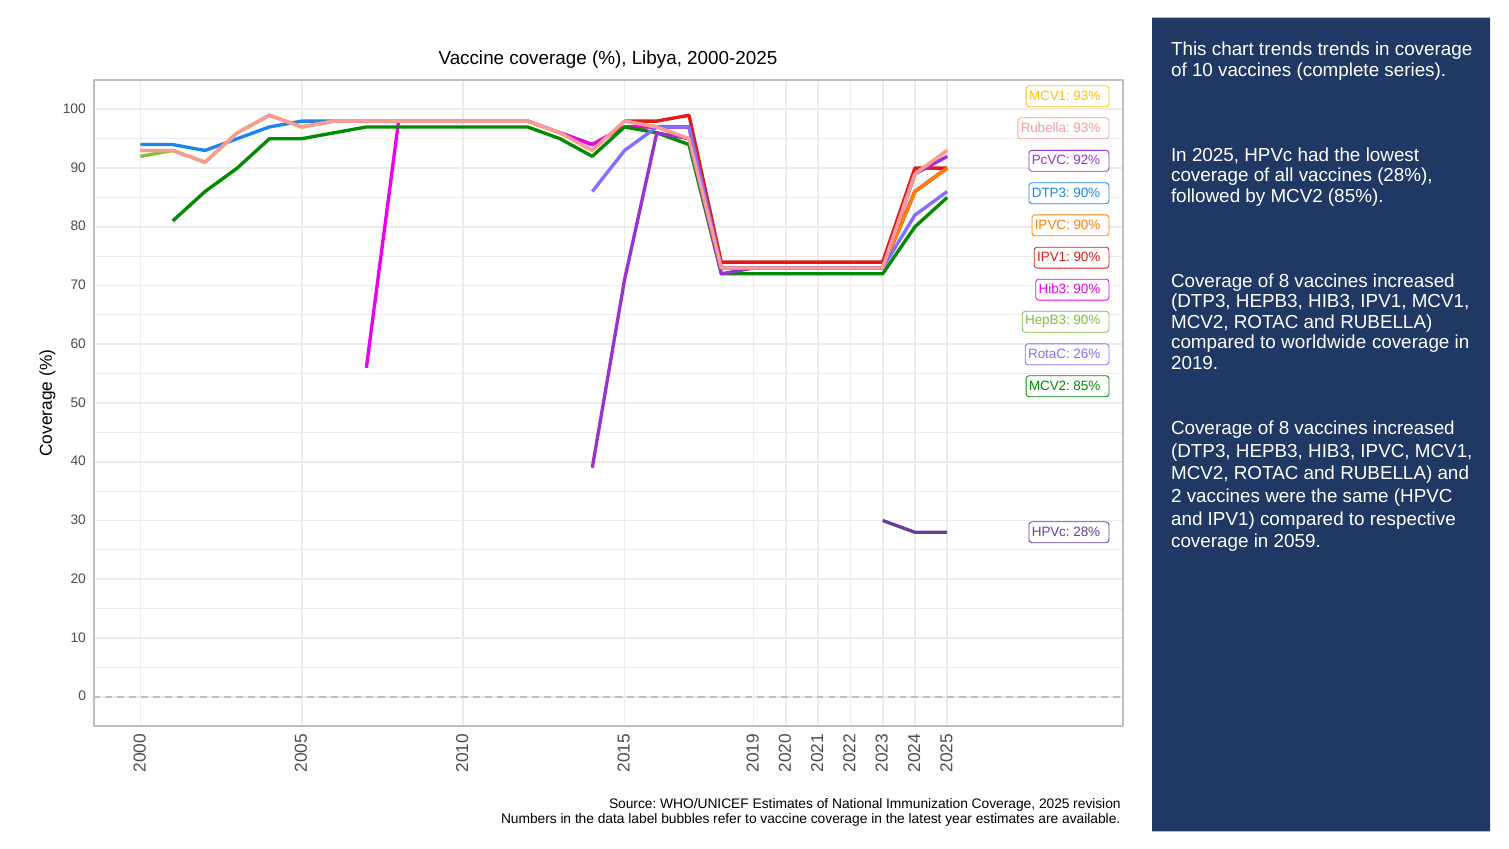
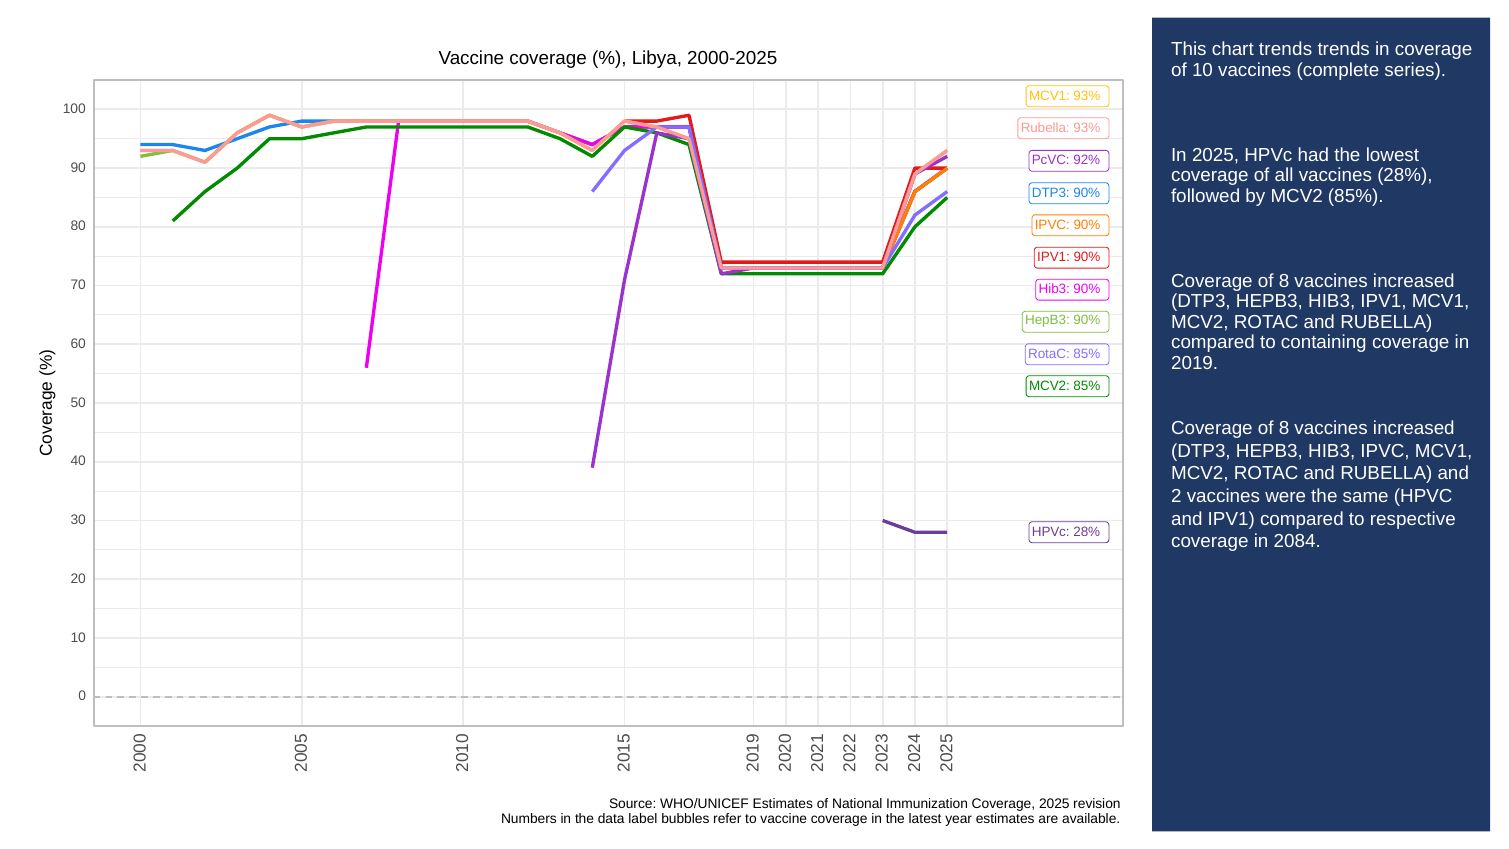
worldwide: worldwide -> containing (1324, 342)
RotaC 26%: 26% -> 85% (1087, 354)
2059: 2059 -> 2084 (1297, 541)
